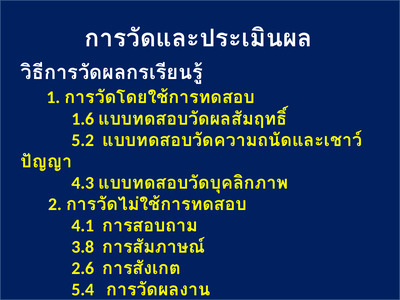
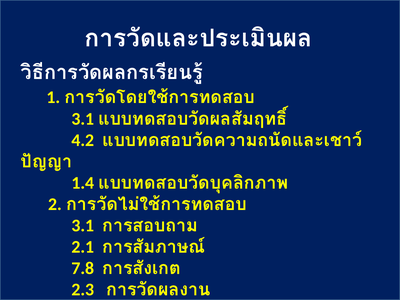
1.6: 1.6 -> 3.1 (83, 119)
5.2: 5.2 -> 4.2 (83, 140)
4.3: 4.3 -> 1.4 (83, 183)
4.1: 4.1 -> 3.1 (83, 226)
3.8: 3.8 -> 2.1 (83, 247)
2.6: 2.6 -> 7.8 (83, 268)
5.4: 5.4 -> 2.3 (83, 290)
